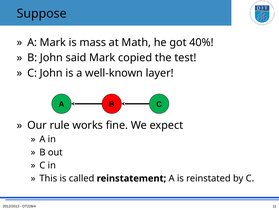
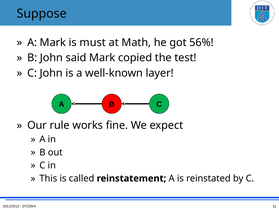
mass: mass -> must (93, 42)
40%: 40% -> 56% (202, 42)
